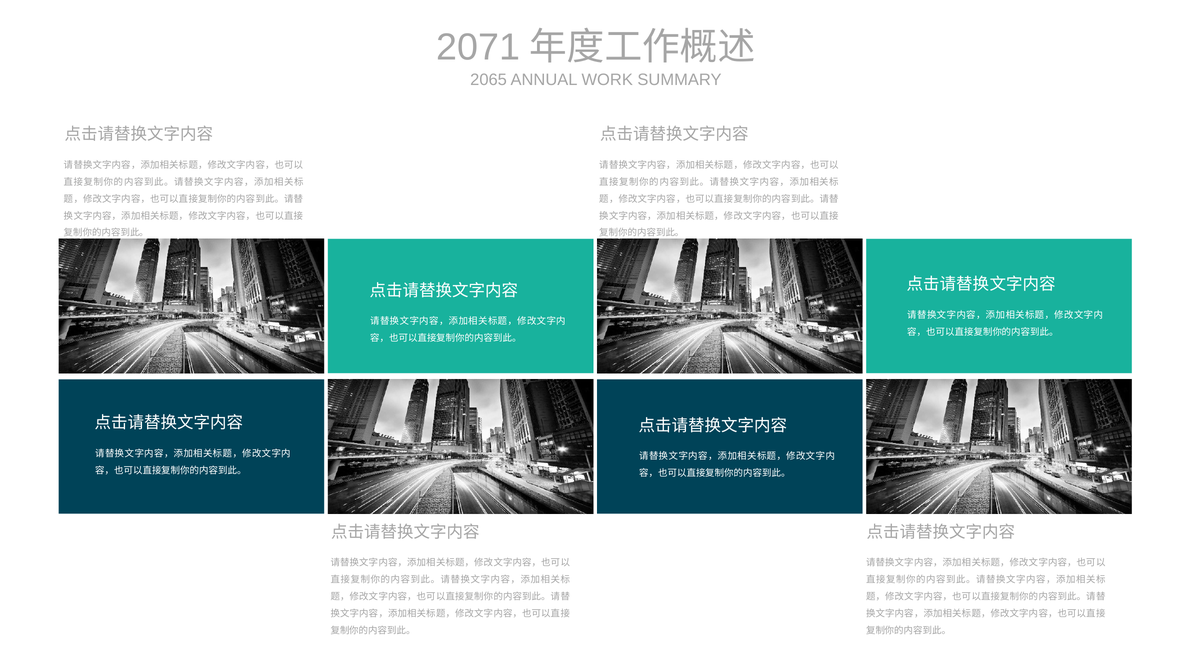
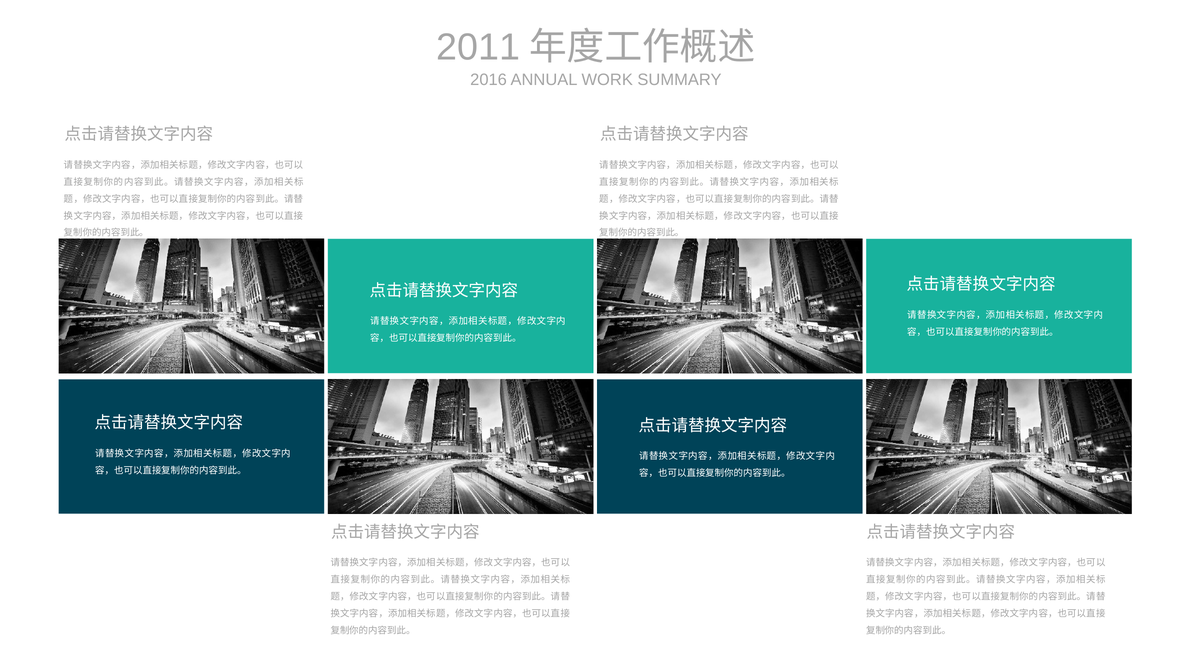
2071: 2071 -> 2011 (478, 47)
2065: 2065 -> 2016 (489, 80)
